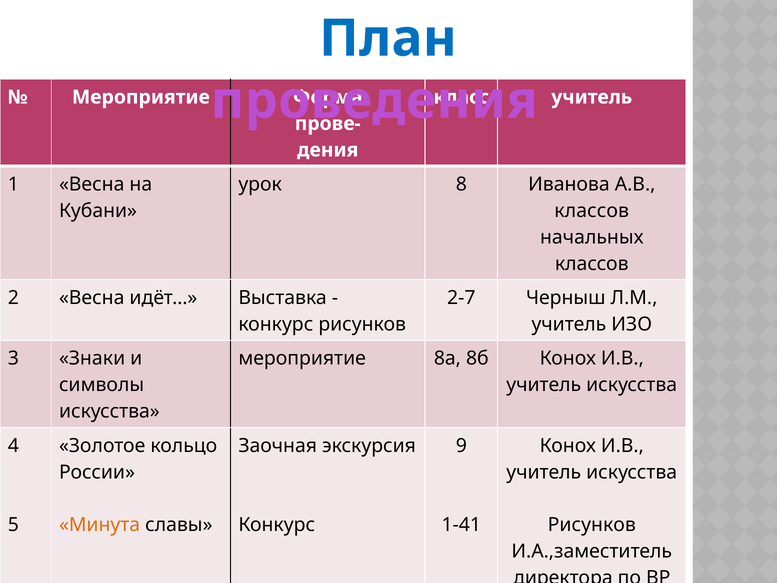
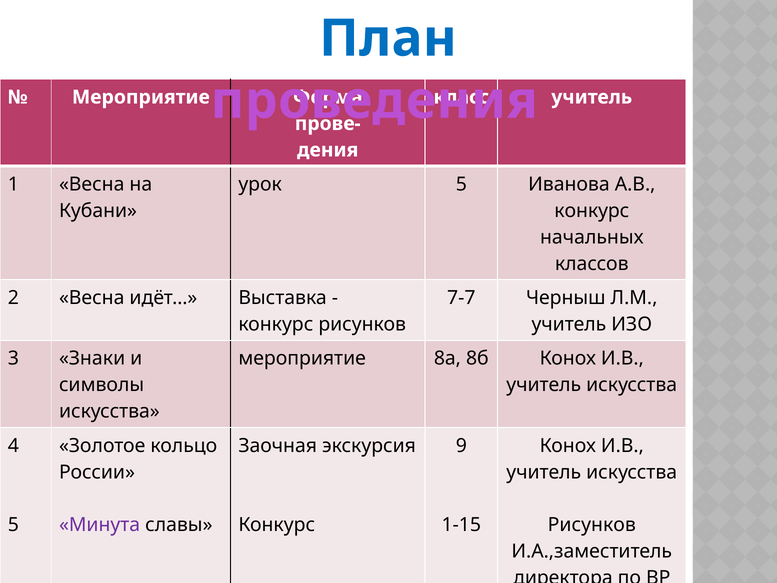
урок 8: 8 -> 5 (461, 184)
классов: классов -> конкурс (592, 211)
2-7: 2-7 -> 7-7 (461, 298)
Минута colour: orange -> purple (100, 525)
1-41: 1-41 -> 1-15 (461, 525)
